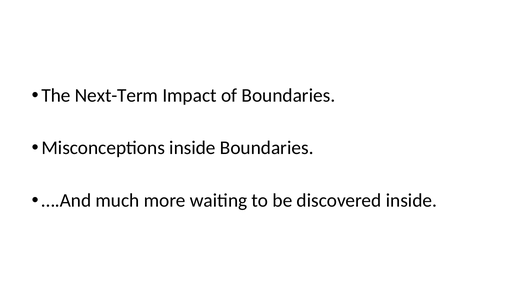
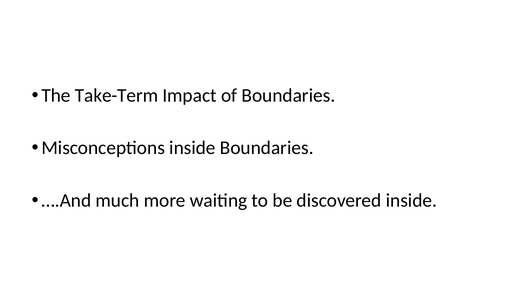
Next-Term: Next-Term -> Take-Term (117, 95)
